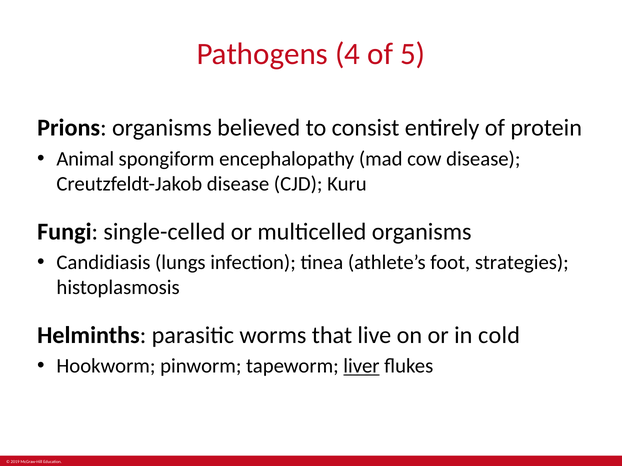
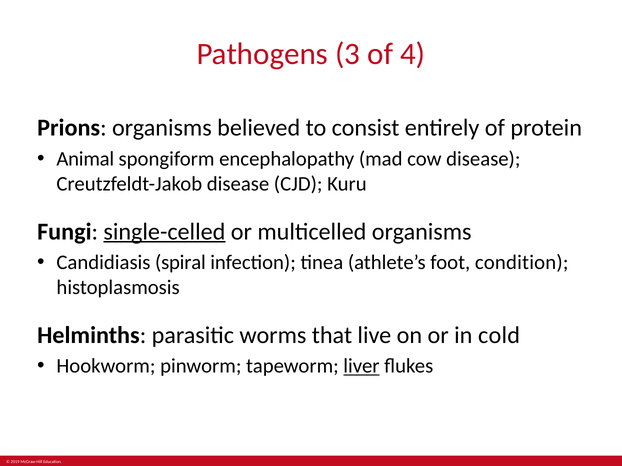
4: 4 -> 3 (348, 54)
5: 5 -> 4 (413, 54)
single-celled underline: none -> present (164, 232)
lungs: lungs -> spiral (180, 263)
strategies: strategies -> condition (522, 263)
